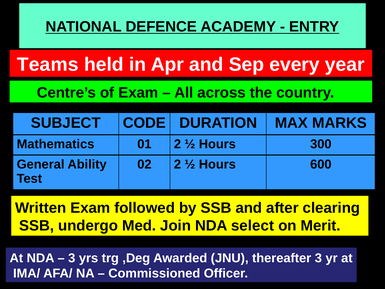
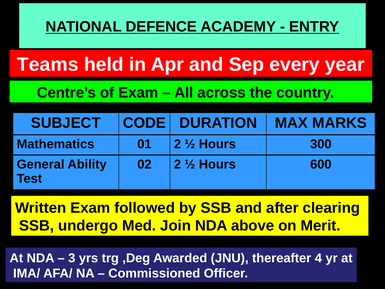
select: select -> above (253, 226)
thereafter 3: 3 -> 4 (318, 258)
